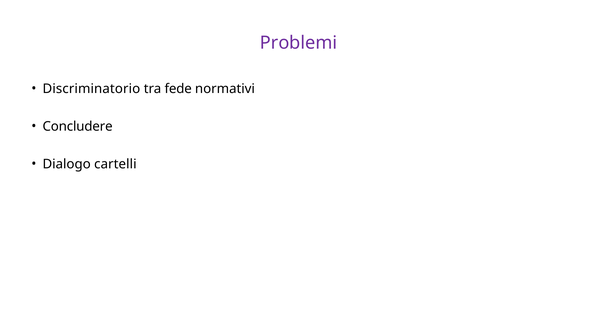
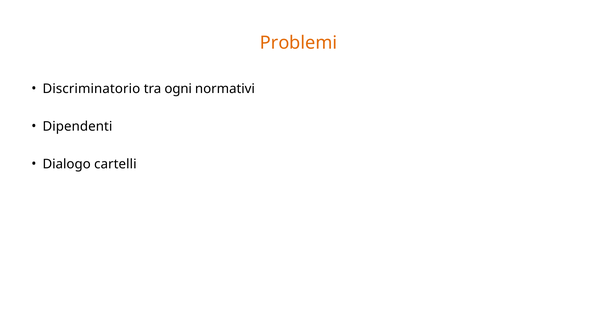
Problemi colour: purple -> orange (298, 43)
fede: fede -> ogni (178, 89)
Concludere: Concludere -> Dipendenti (77, 126)
